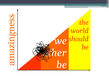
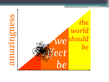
other: other -> effect (55, 53)
